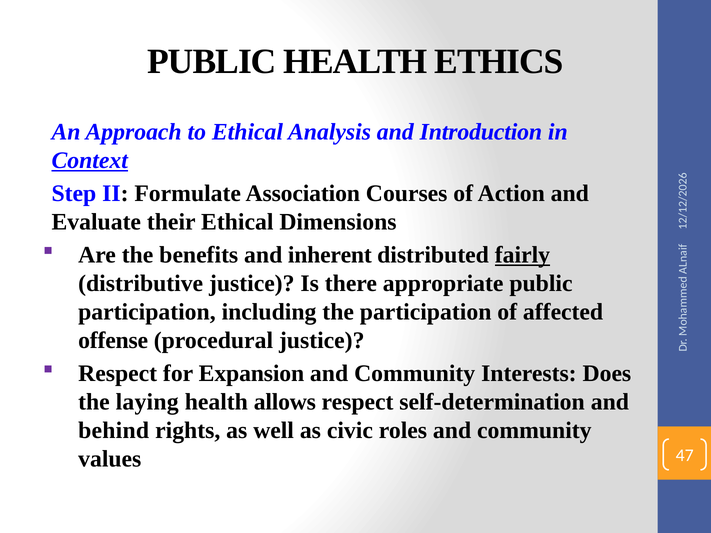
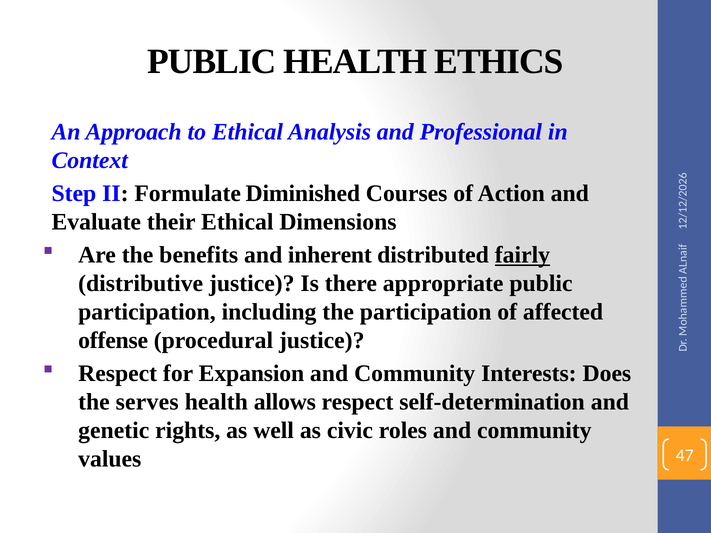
Introduction: Introduction -> Professional (481, 132)
Context underline: present -> none (90, 160)
Association: Association -> Diminished (303, 194)
laying: laying -> serves (147, 402)
behind: behind -> genetic (114, 431)
